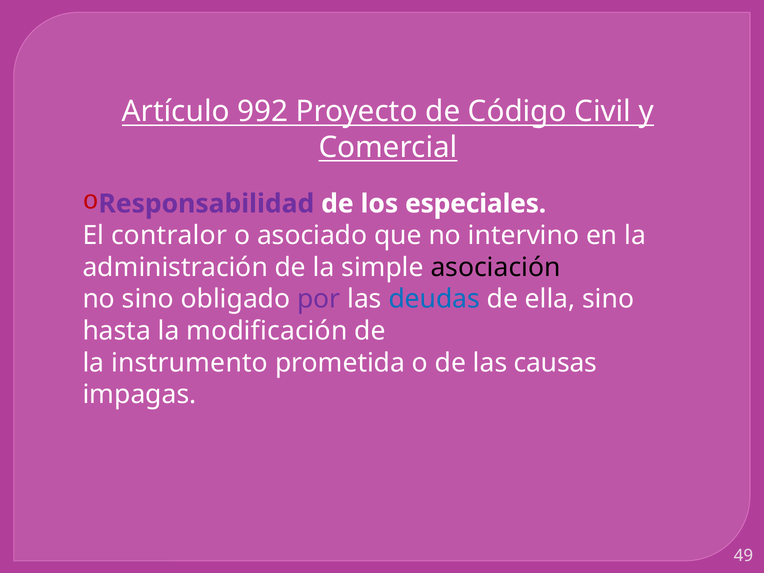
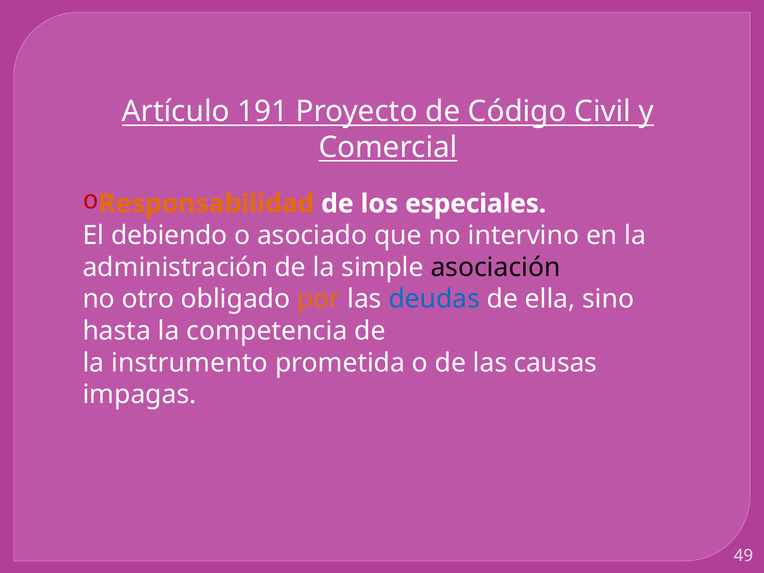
992: 992 -> 191 (263, 112)
Responsabilidad colour: purple -> orange (206, 204)
contralor: contralor -> debiendo (169, 236)
no sino: sino -> otro (148, 299)
por colour: purple -> orange (319, 299)
modificación: modificación -> competencia (267, 331)
